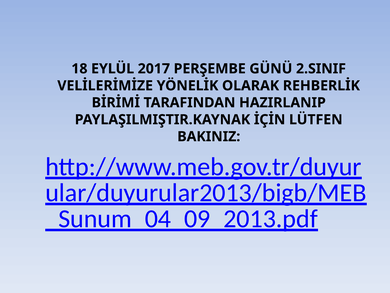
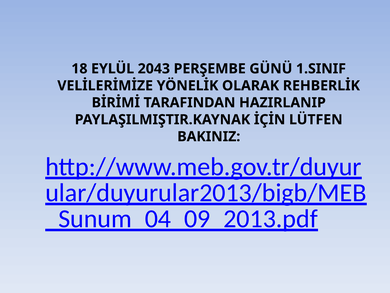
2017: 2017 -> 2043 (154, 69)
2.SINIF: 2.SINIF -> 1.SINIF (321, 69)
